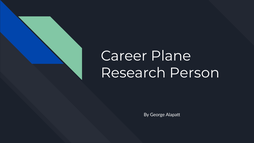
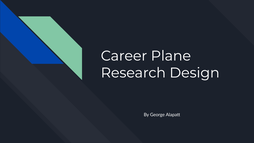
Person: Person -> Design (195, 73)
